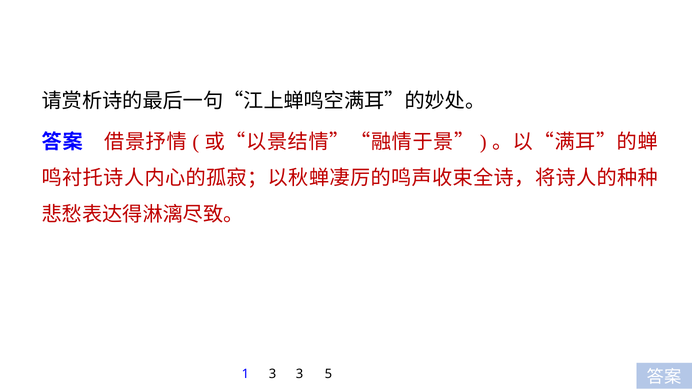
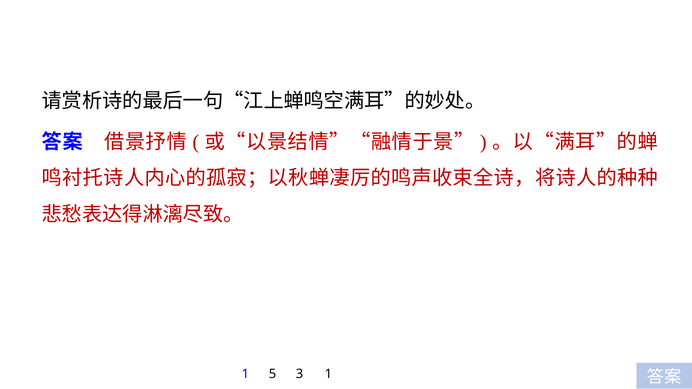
1 3: 3 -> 5 (272, 374)
3 5: 5 -> 1 (328, 374)
